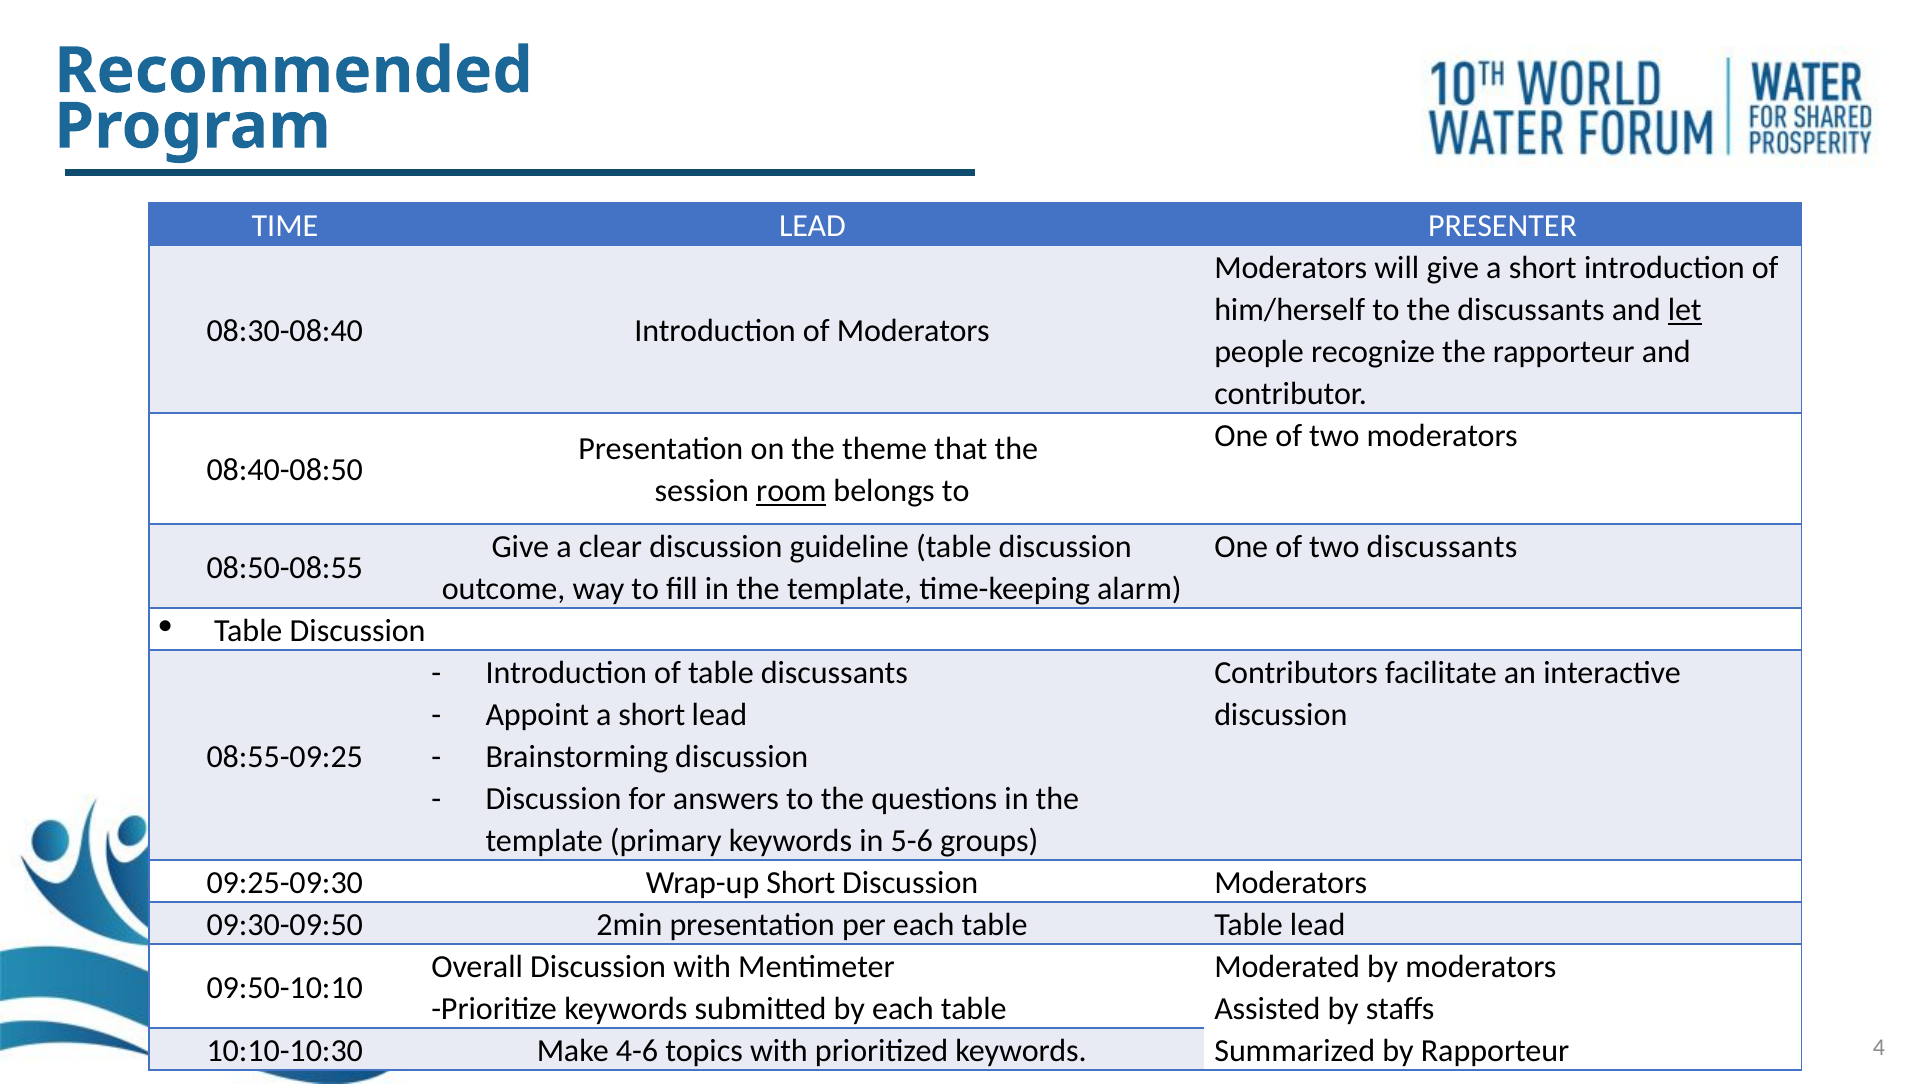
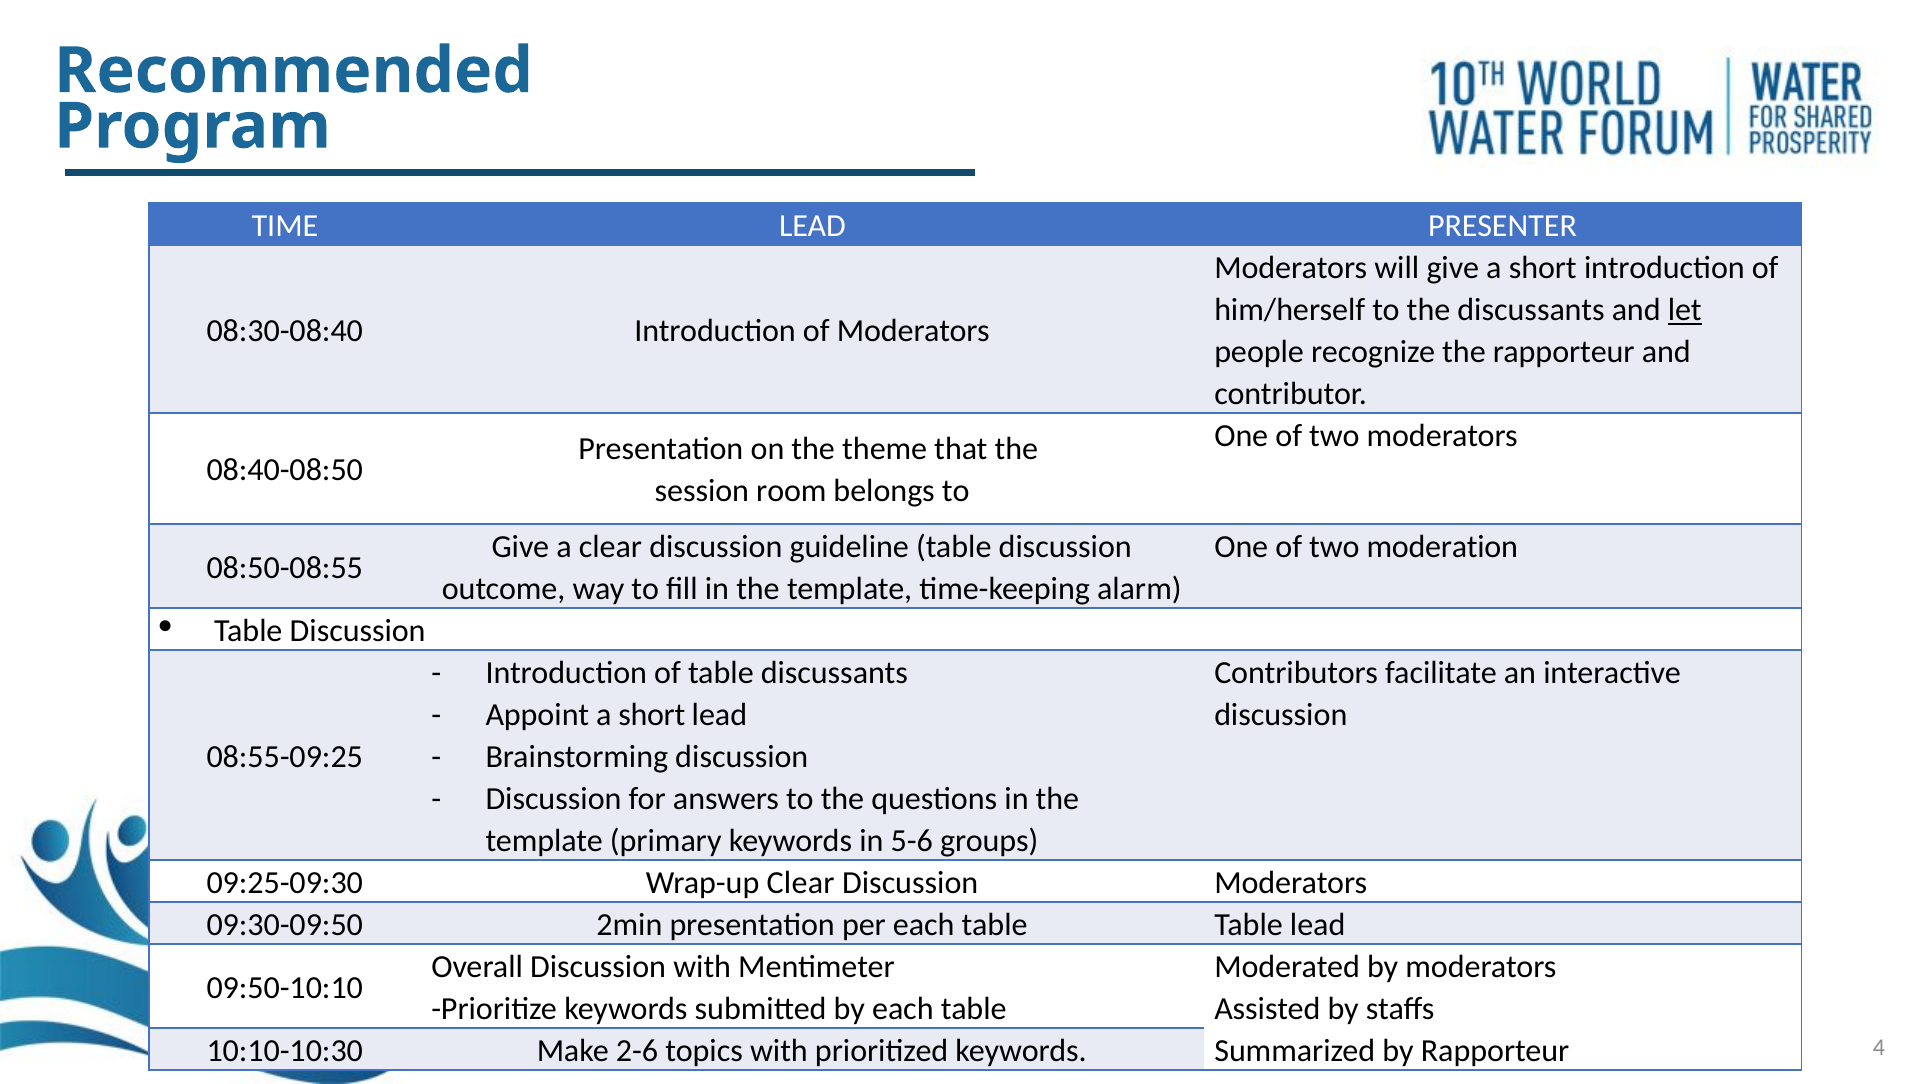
room underline: present -> none (791, 491)
two discussants: discussants -> moderation (1442, 547)
Wrap-up Short: Short -> Clear (801, 883)
4-6: 4-6 -> 2-6 (637, 1051)
